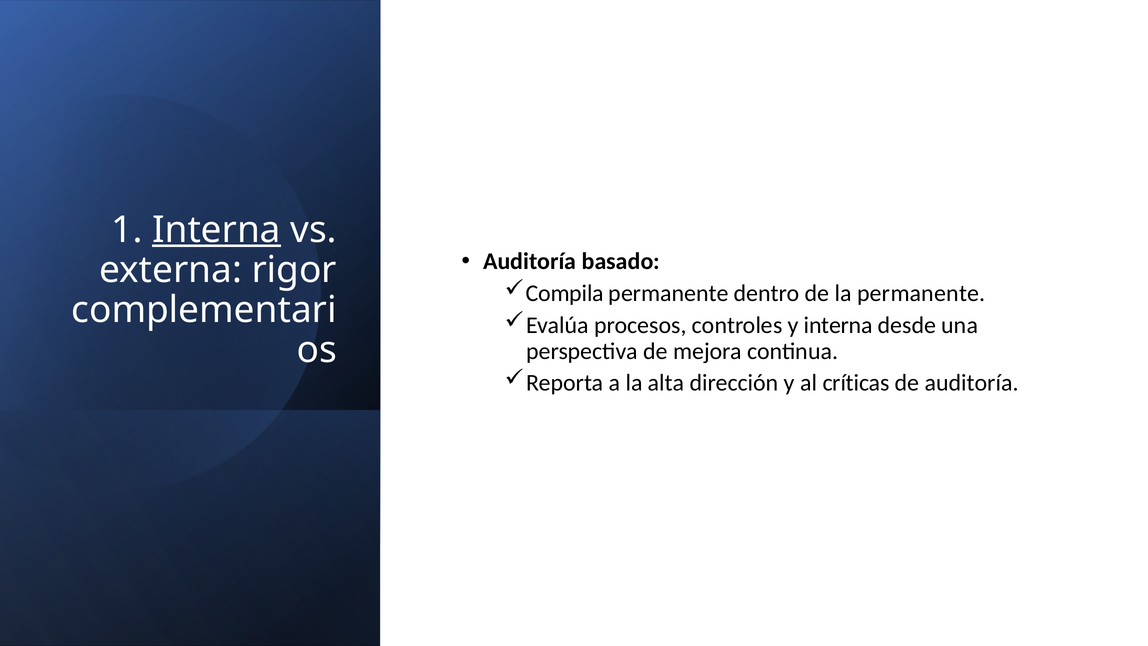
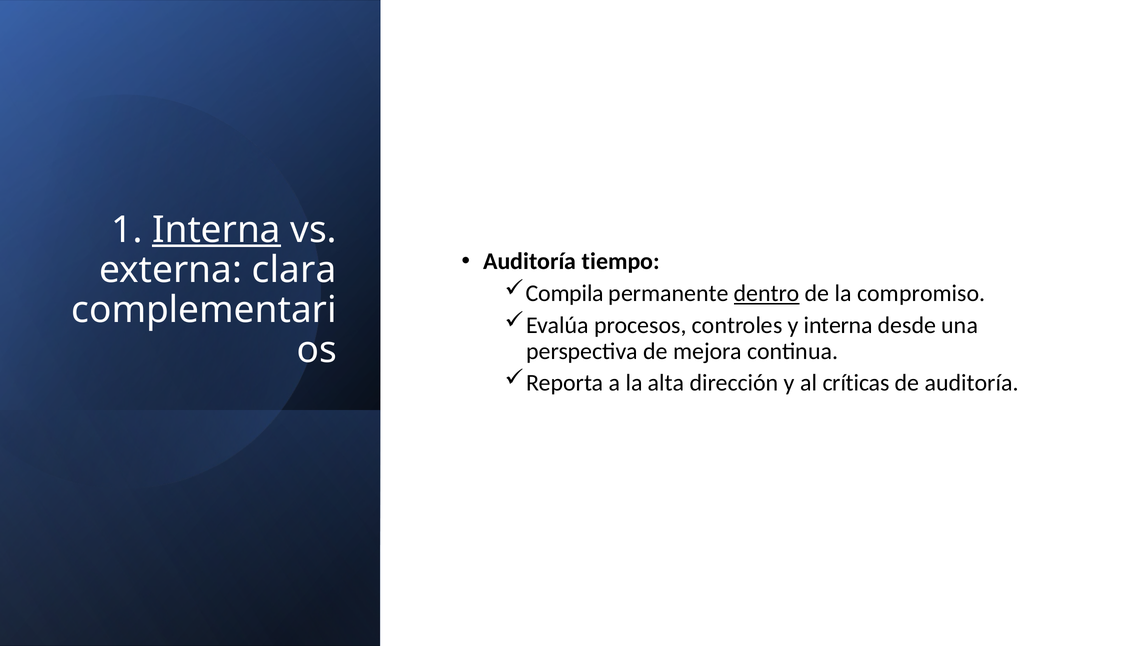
basado: basado -> tiempo (621, 261)
rigor: rigor -> clara (294, 270)
dentro underline: none -> present (767, 293)
la permanente: permanente -> compromiso (921, 293)
